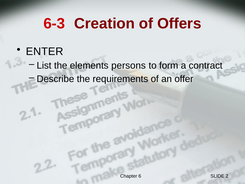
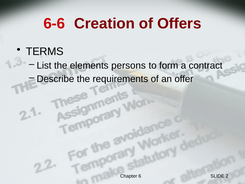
6-3: 6-3 -> 6-6 (54, 24)
ENTER: ENTER -> TERMS (45, 51)
